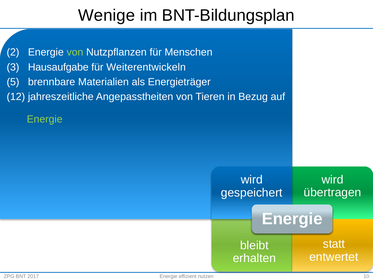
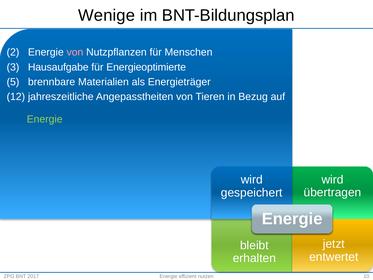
von colour: light green -> pink (75, 52)
Weiterentwickeln: Weiterentwickeln -> Energieoptimierte (146, 67)
statt: statt -> jetzt (334, 244)
